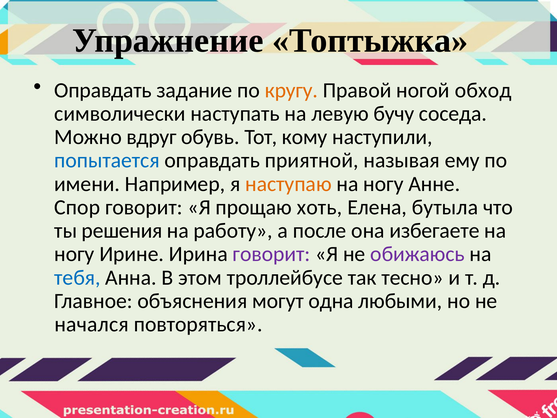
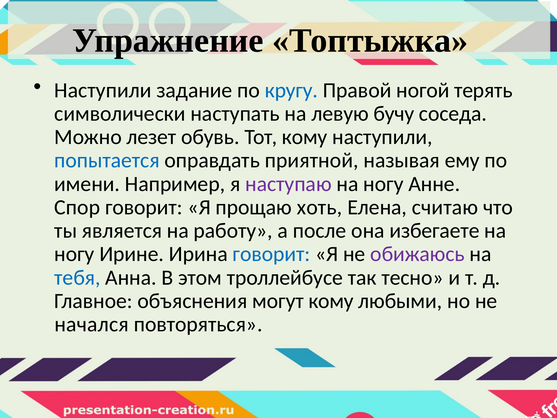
Оправдать: Оправдать -> Наступили (103, 90)
кругу colour: orange -> blue (291, 90)
обход: обход -> терять (483, 90)
вдруг: вдруг -> лезет (151, 137)
наступаю colour: orange -> purple (288, 184)
бутыла: бутыла -> считаю (445, 207)
решения: решения -> является (122, 231)
говорит colour: purple -> blue (271, 254)
могут одна: одна -> кому (331, 301)
